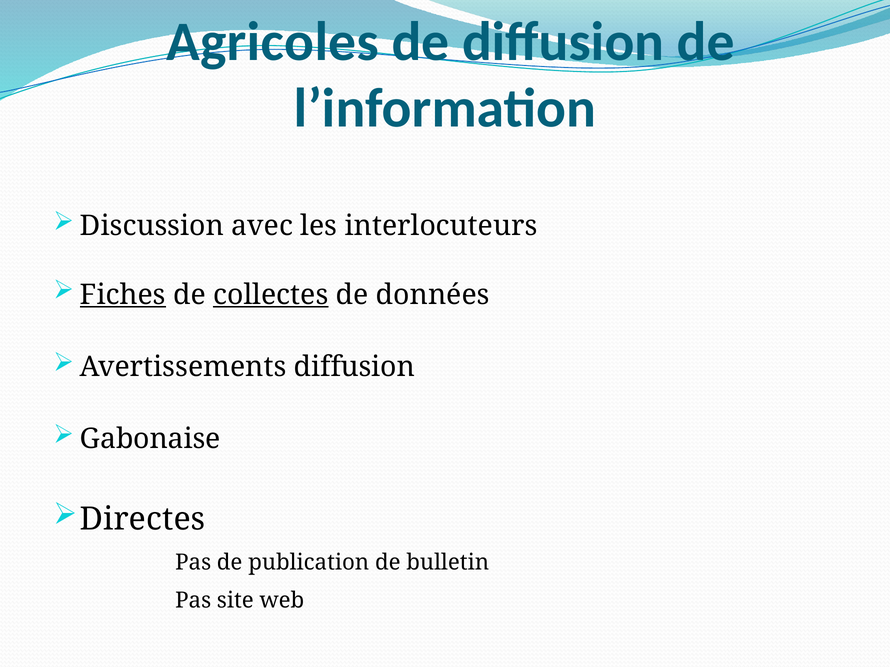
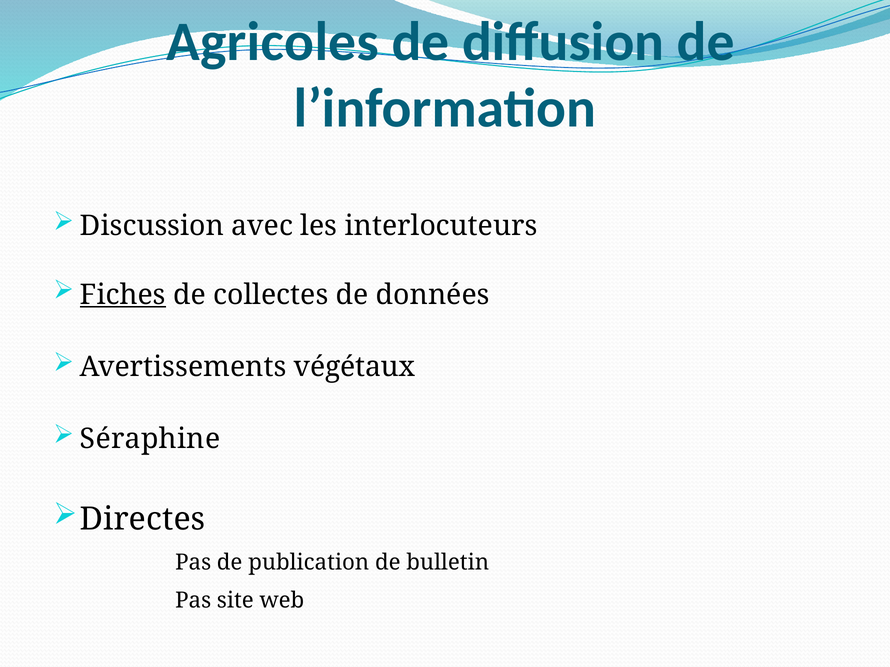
collectes underline: present -> none (271, 295)
Avertissements diffusion: diffusion -> végétaux (355, 367)
Gabonaise: Gabonaise -> Séraphine (150, 439)
